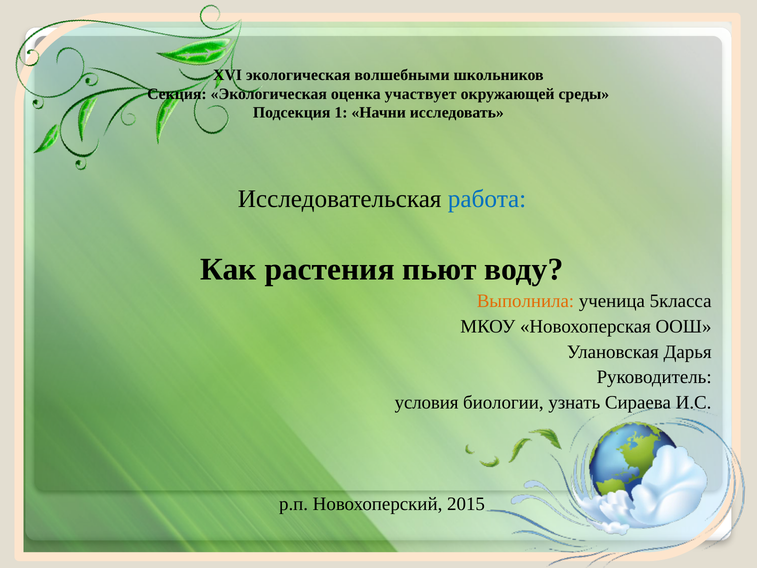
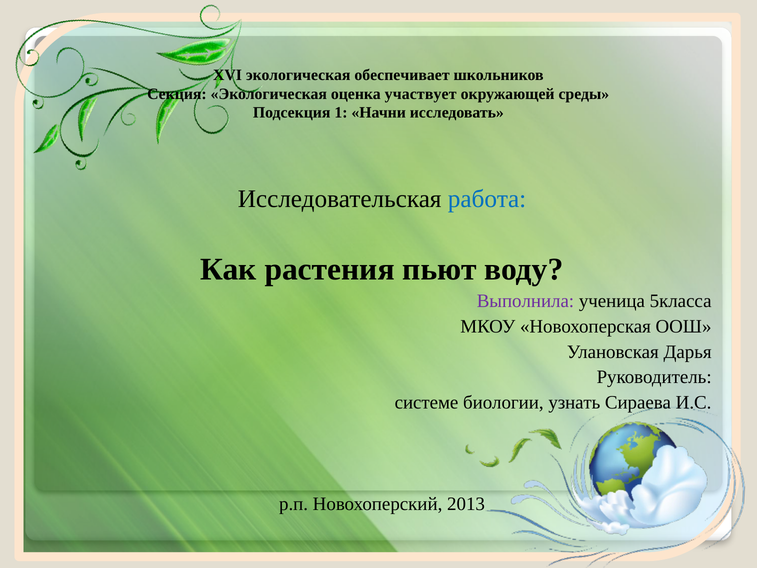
волшебными: волшебными -> обеспечивает (402, 75)
Выполнила colour: orange -> purple (525, 301)
условия: условия -> системе (427, 402)
2015: 2015 -> 2013 (466, 504)
